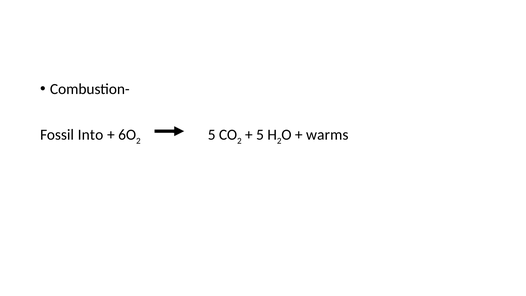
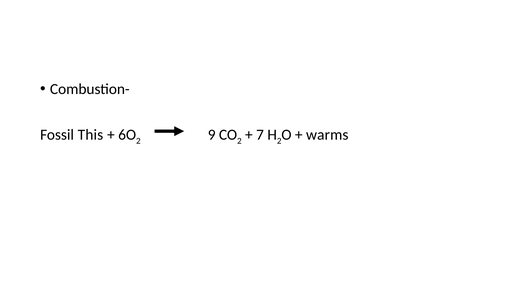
Into: Into -> This (90, 135)
5: 5 -> 9 (212, 135)
5: 5 -> 7 (260, 135)
